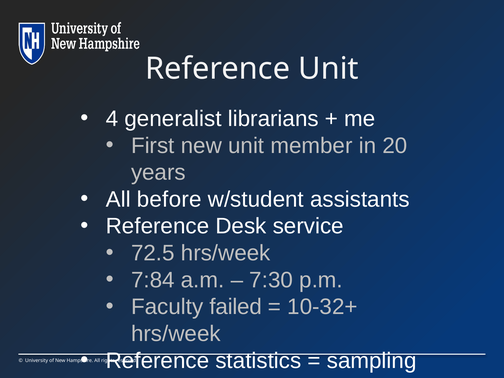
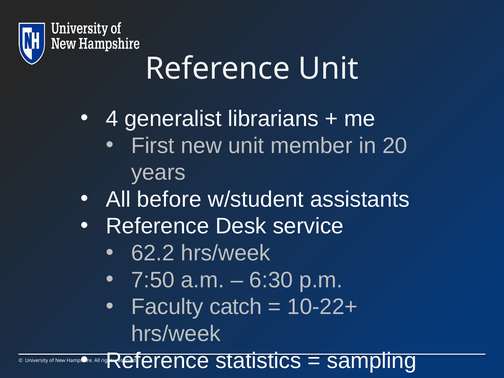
72.5: 72.5 -> 62.2 (153, 253)
7:84: 7:84 -> 7:50 (153, 280)
7:30: 7:30 -> 6:30 (271, 280)
failed: failed -> catch (236, 307)
10-32+: 10-32+ -> 10-22+ (322, 307)
